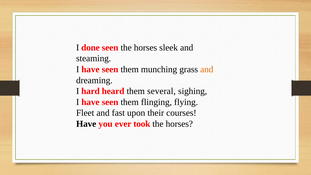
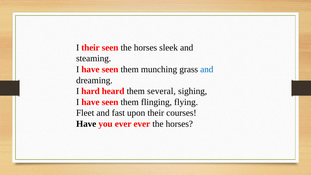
I done: done -> their (90, 48)
and colour: orange -> blue (207, 69)
ever took: took -> ever (142, 124)
